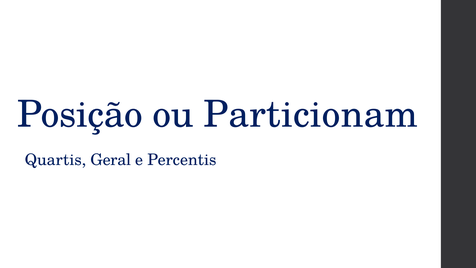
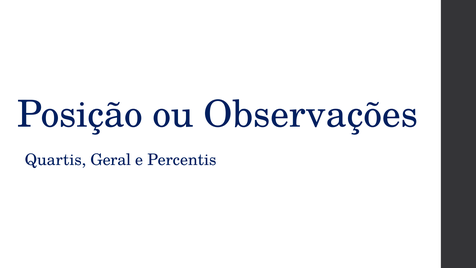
Particionam: Particionam -> Observações (311, 114)
